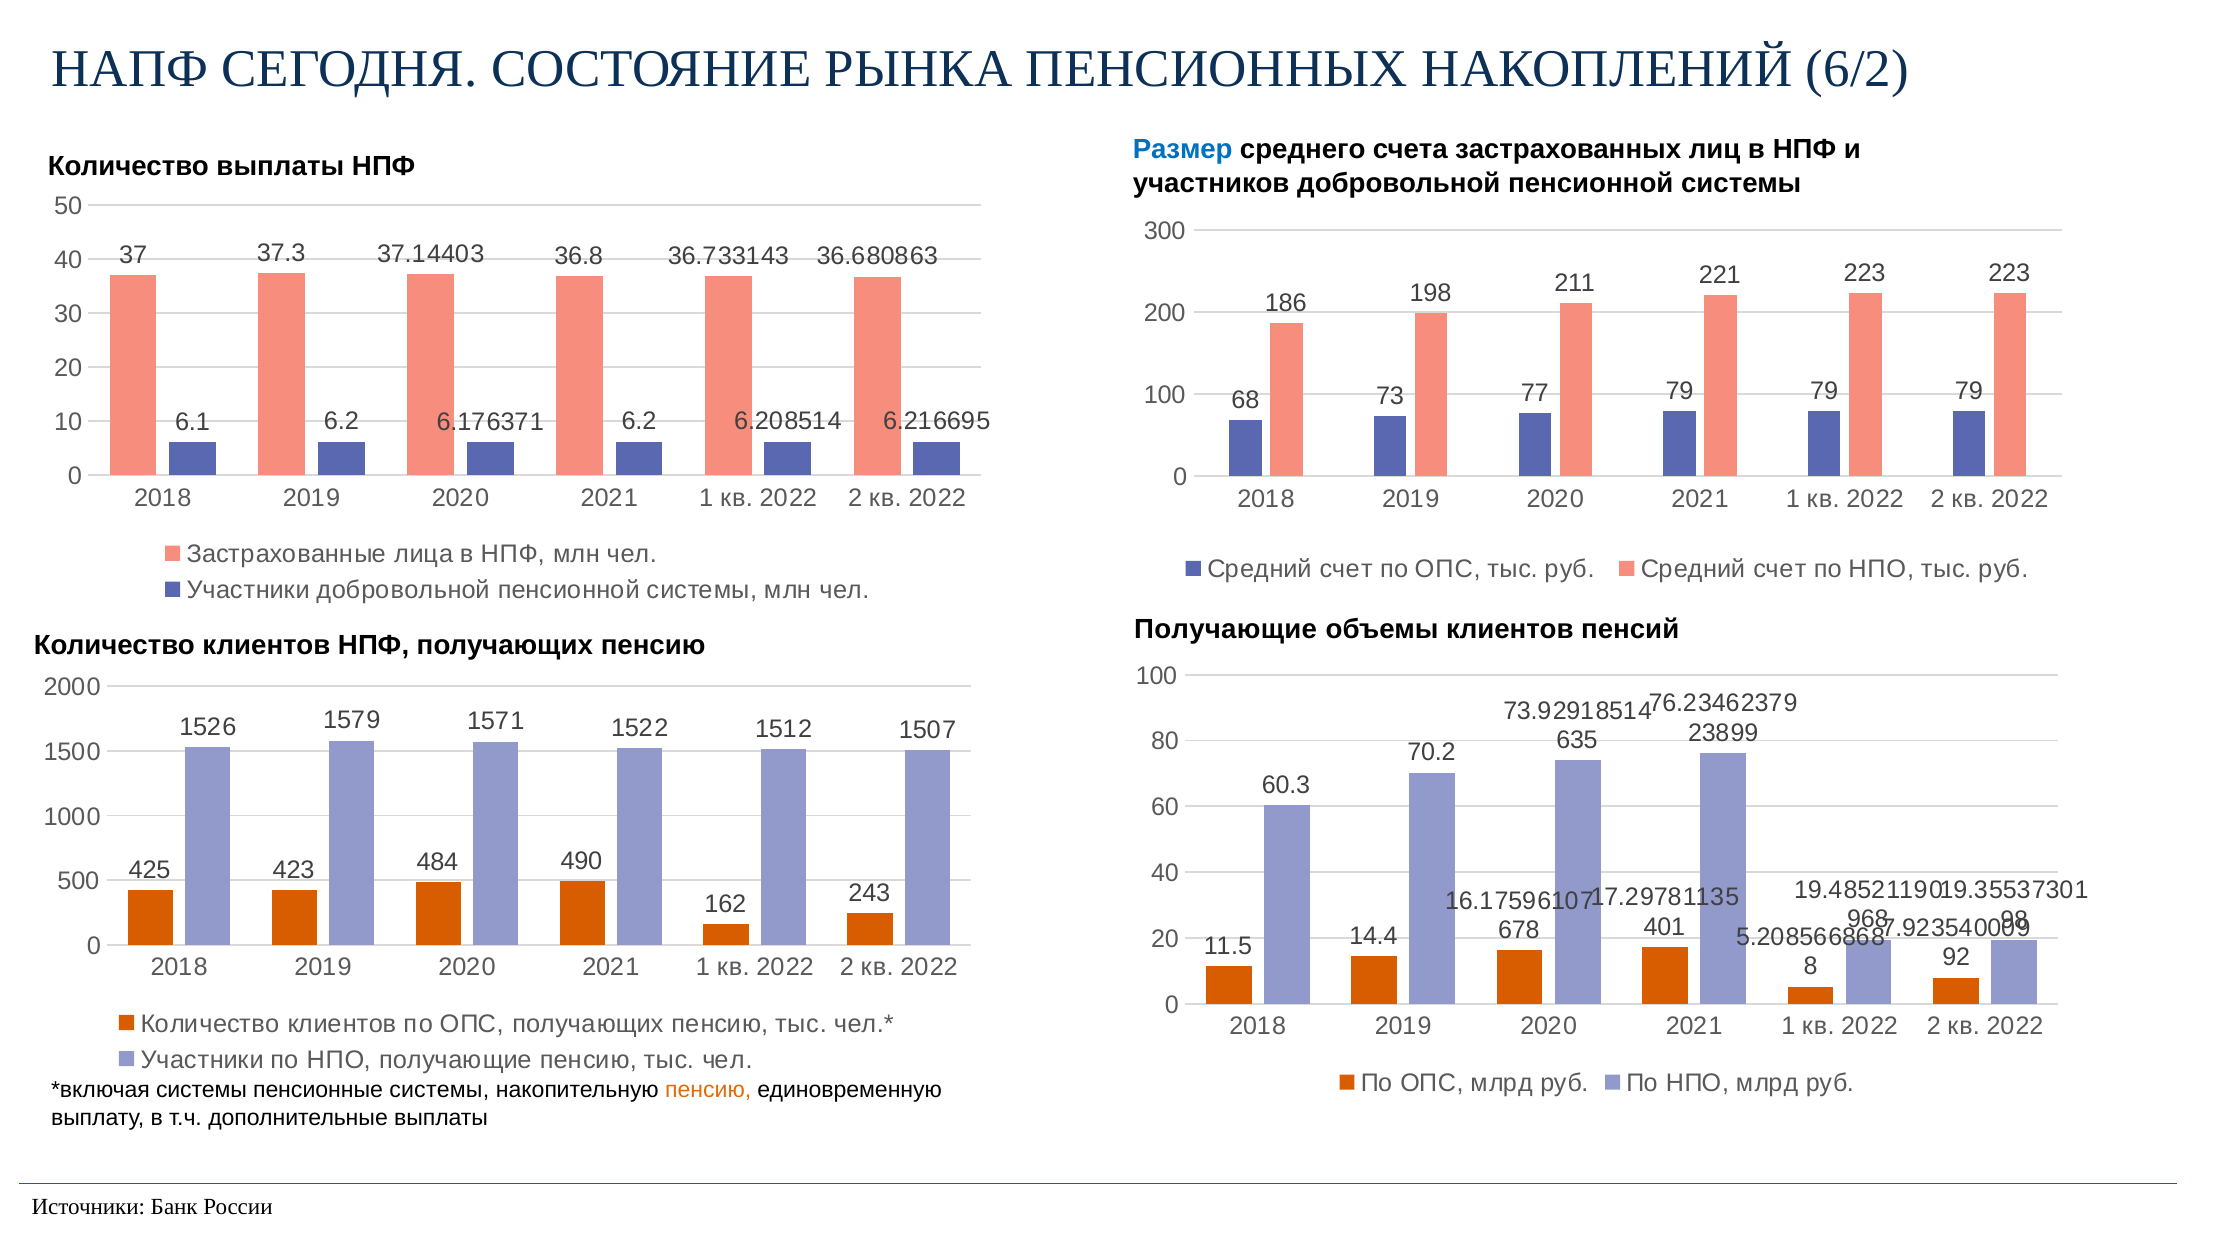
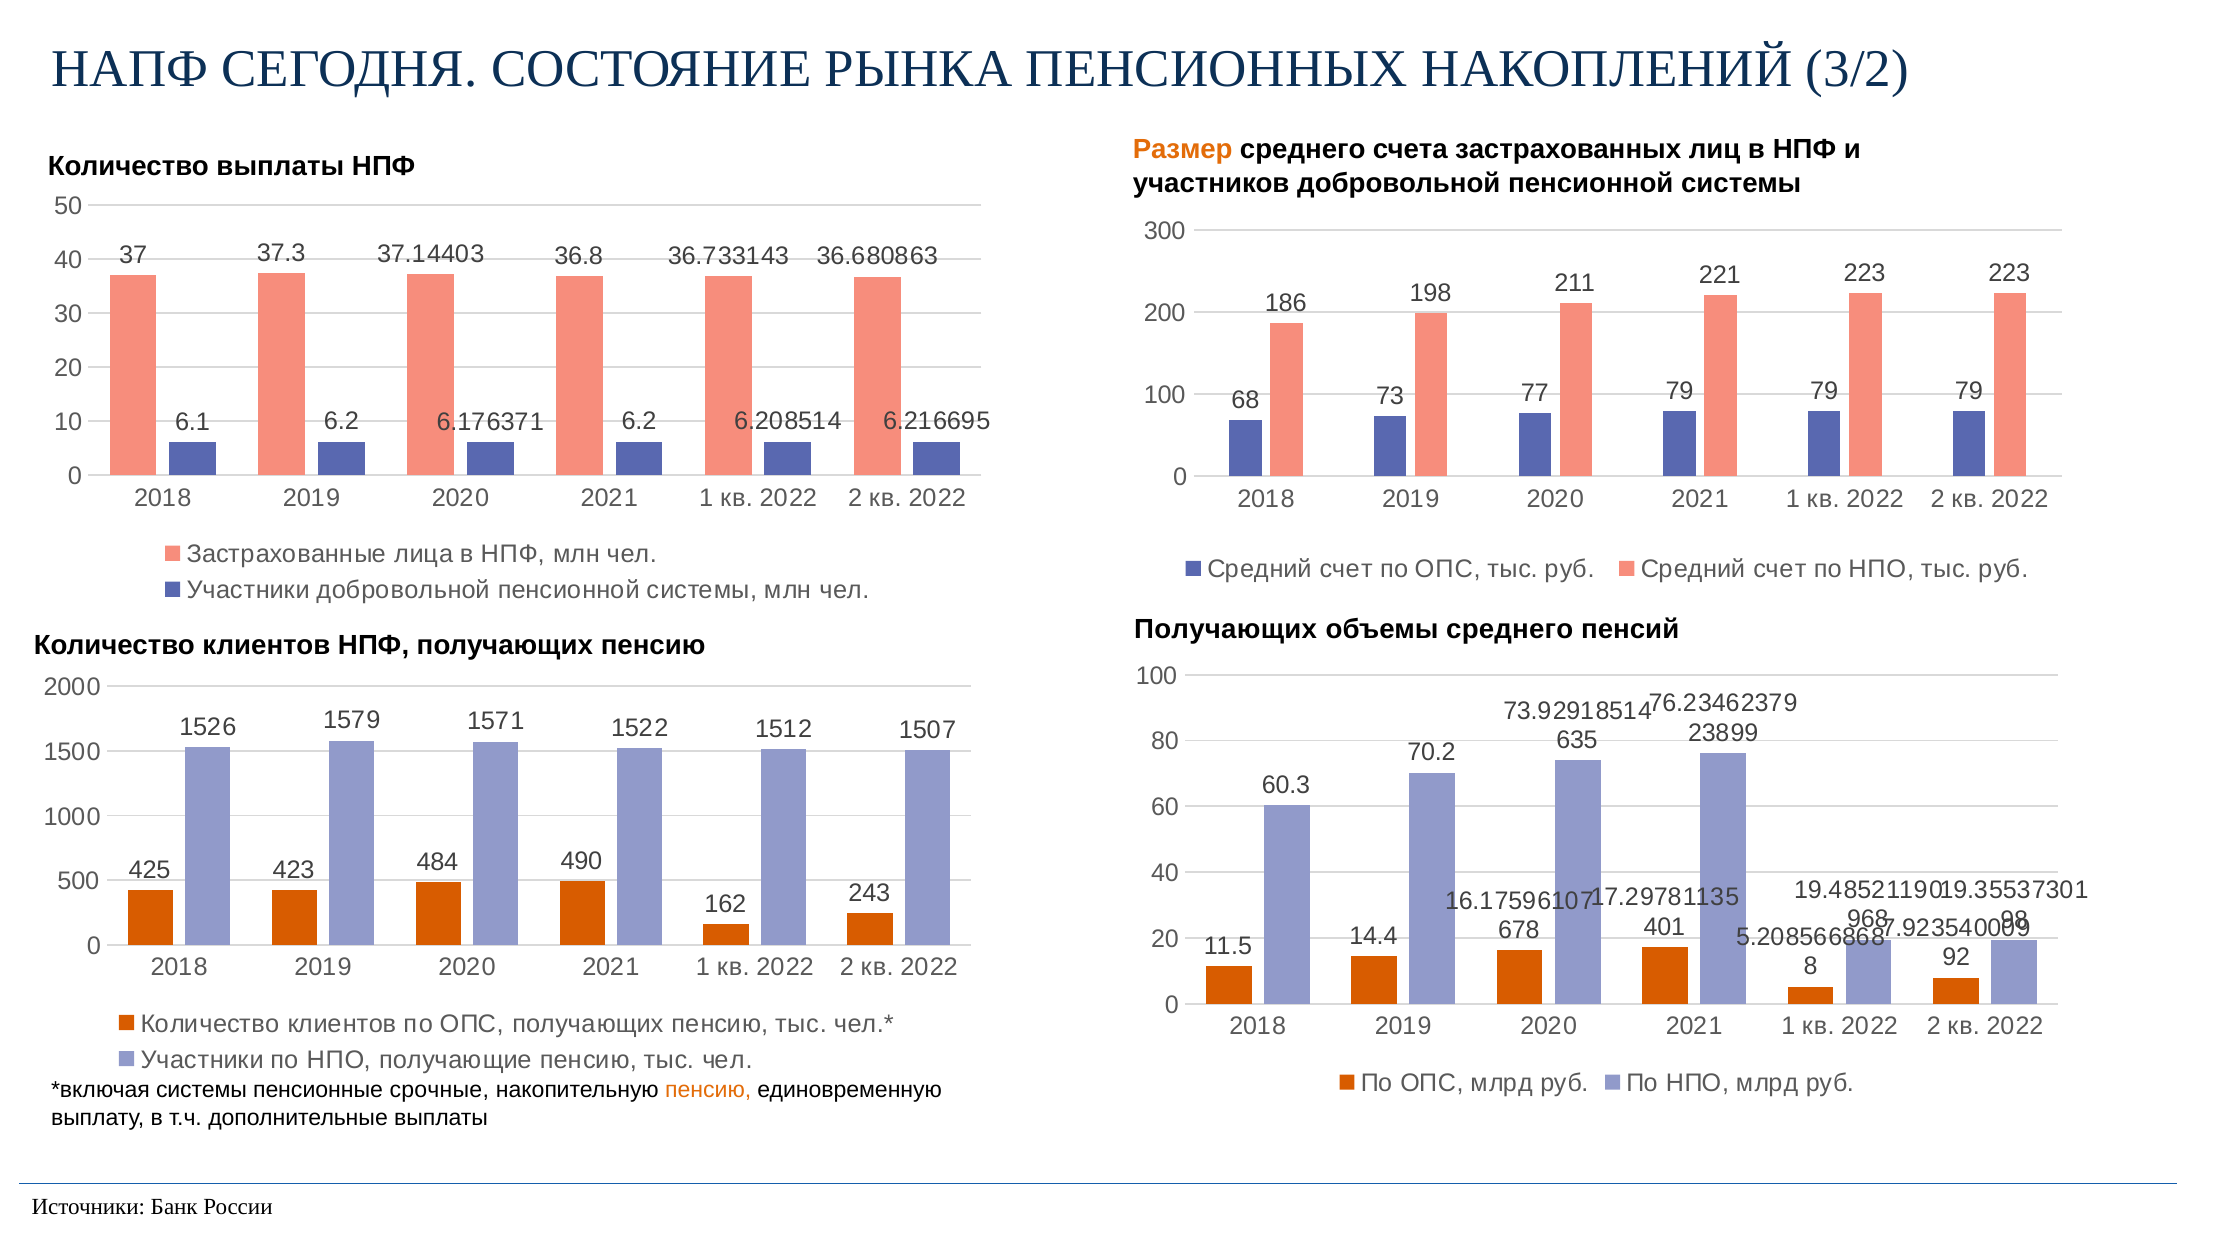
6/2: 6/2 -> 3/2 (1857, 69)
Размер colour: blue -> orange (1183, 150)
Получающие: Получающие -> Получающих (1226, 629)
объемы клиентов: клиентов -> среднего (1510, 629)
пенсионные системы: системы -> срочные (439, 1090)
